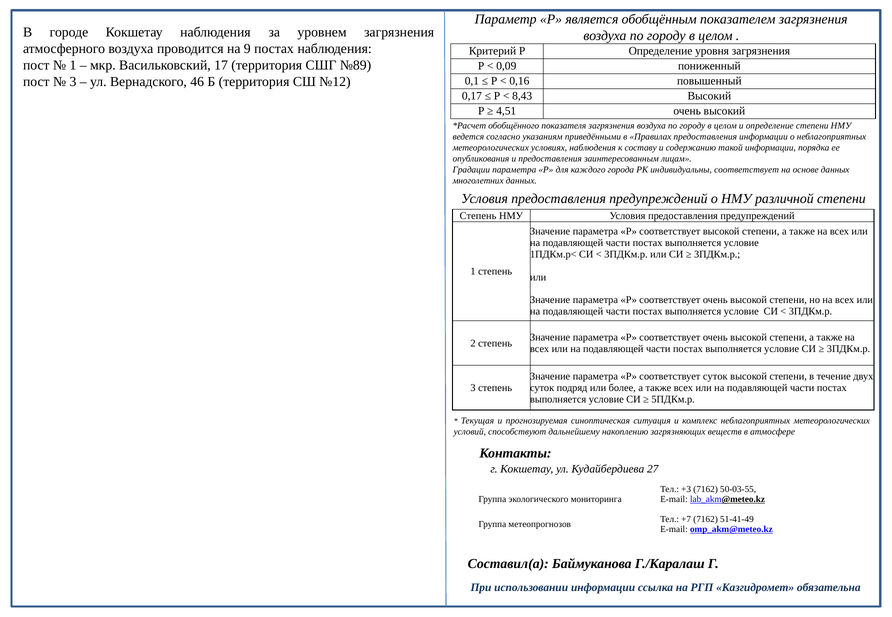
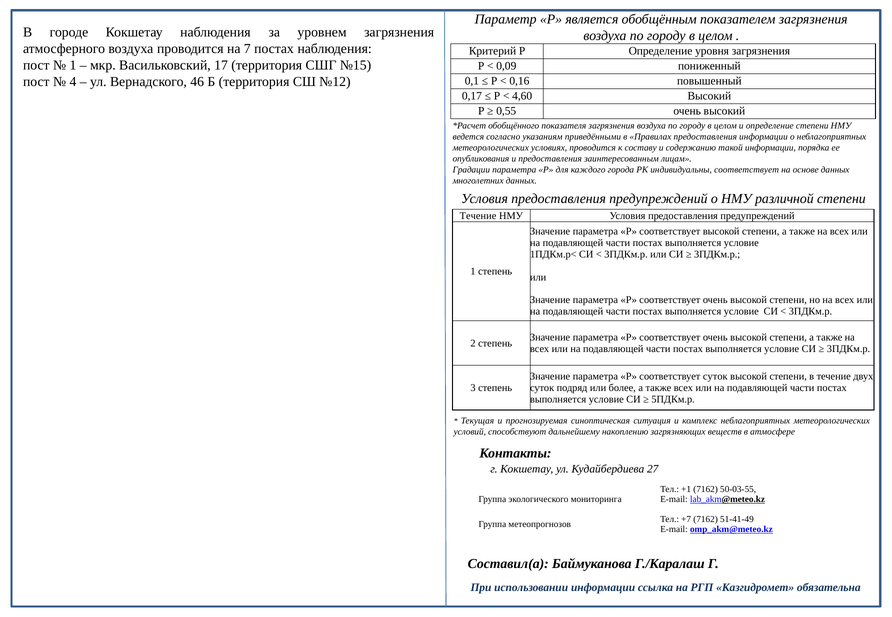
9: 9 -> 7 (247, 49)
№89: №89 -> №15 (356, 65)
3: 3 -> 4 (73, 82)
8,43: 8,43 -> 4,60 (522, 96)
4,51: 4,51 -> 0,55 (506, 111)
условиях наблюдения: наблюдения -> проводится (593, 148)
Степень: Степень -> Течение (478, 216)
+3: +3 -> +1 (686, 489)
